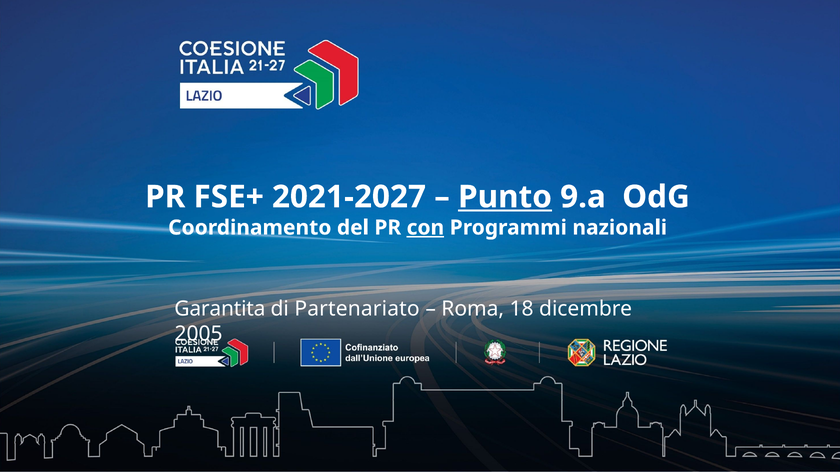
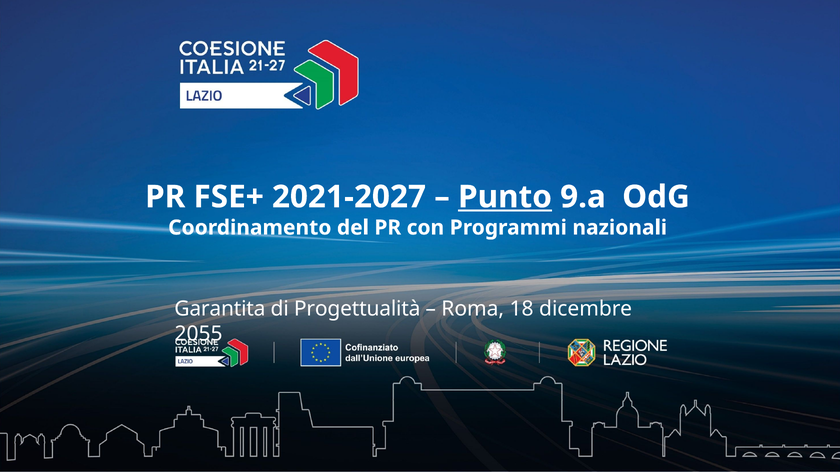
con underline: present -> none (425, 228)
Partenariato: Partenariato -> Progettualità (357, 309)
2005: 2005 -> 2055 (199, 334)
